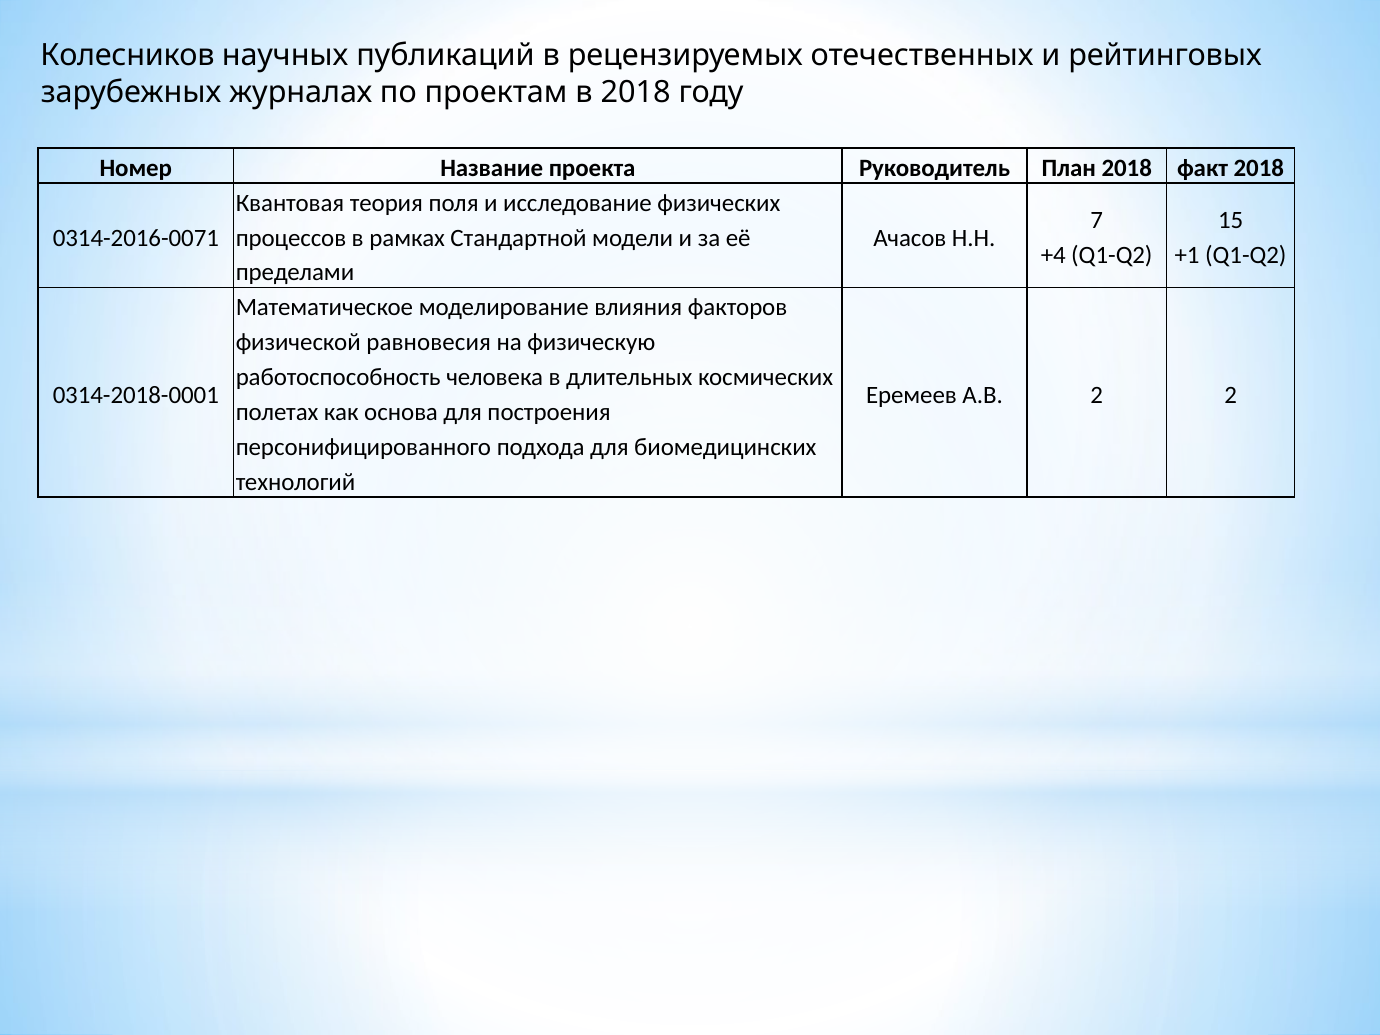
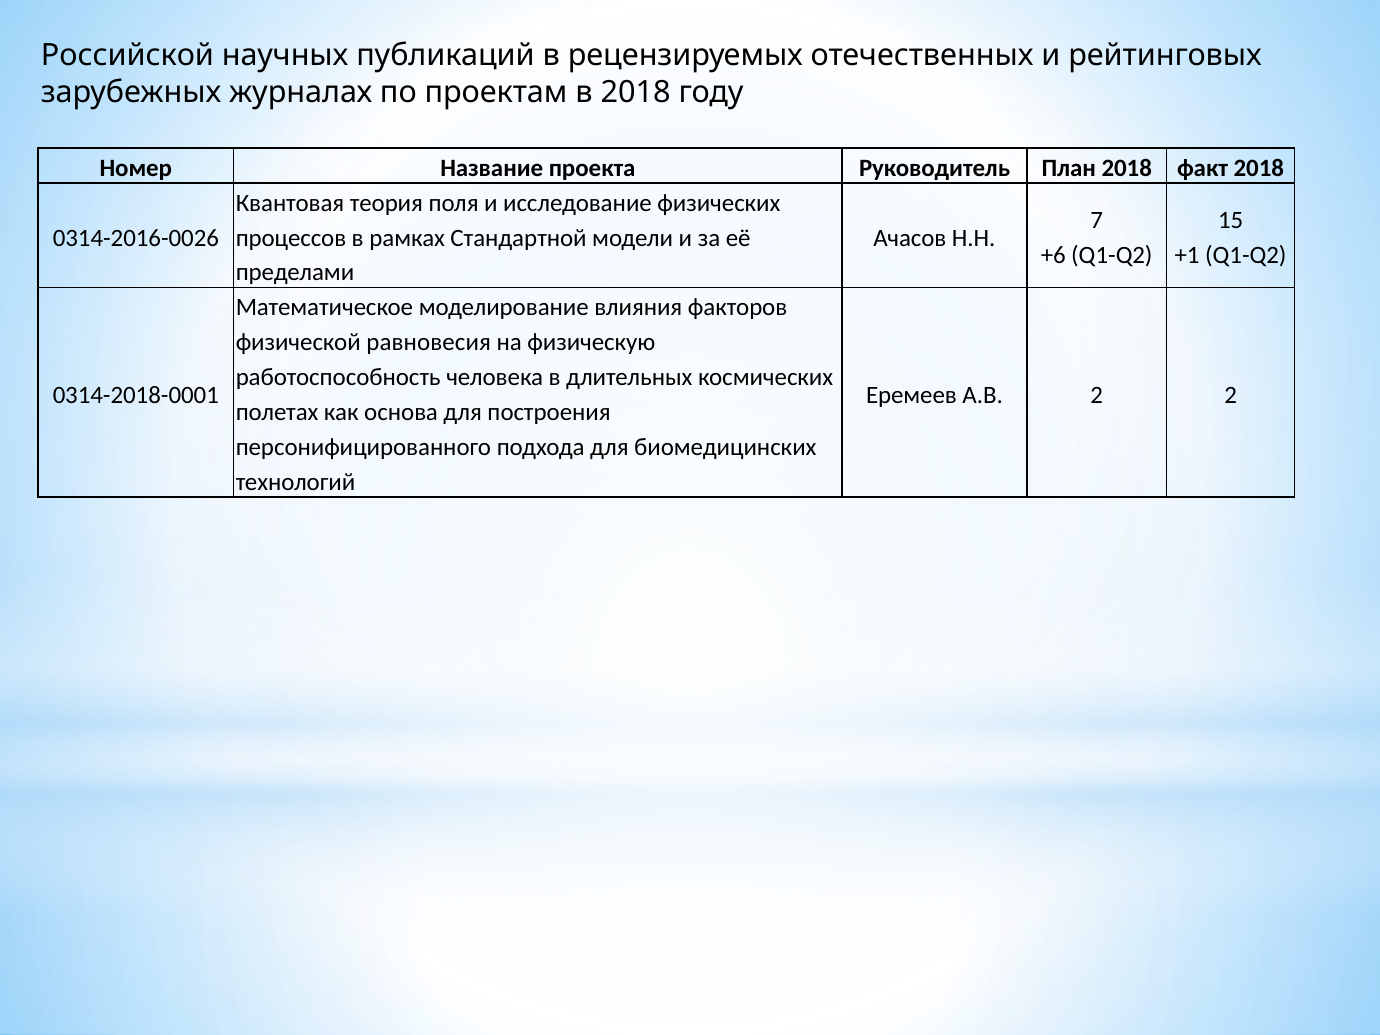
Колесников: Колесников -> Российской (127, 56)
0314-2016-0071: 0314-2016-0071 -> 0314-2016-0026 (136, 238)
+4: +4 -> +6 (1053, 255)
